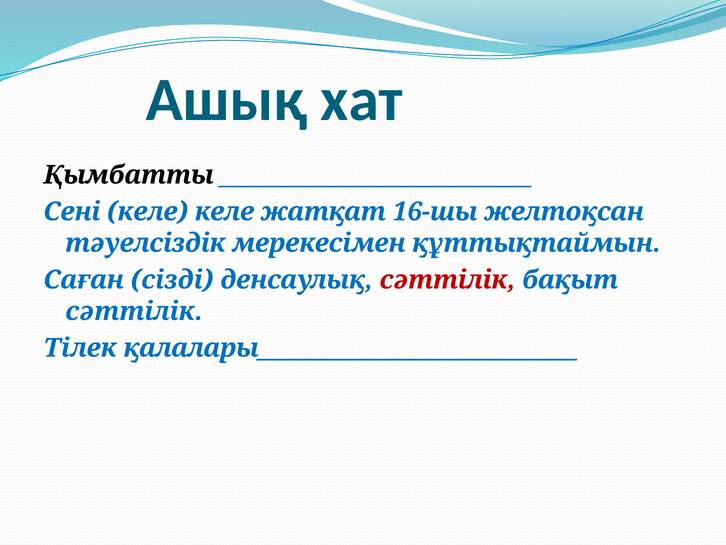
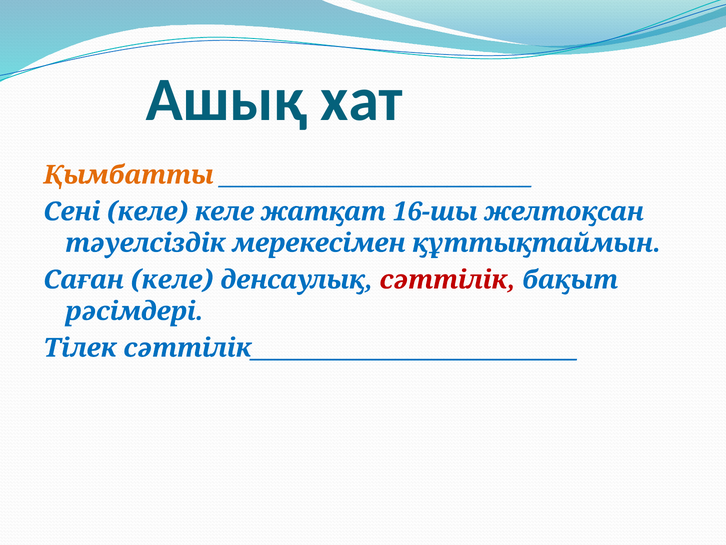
Қымбатты colour: black -> orange (128, 175)
Саған сізді: сізді -> келе (172, 280)
сәттілік: сәттілік -> рәсімдері (134, 311)
қалалары___________________________: қалалары___________________________ -> сәттілік___________________________ (351, 348)
